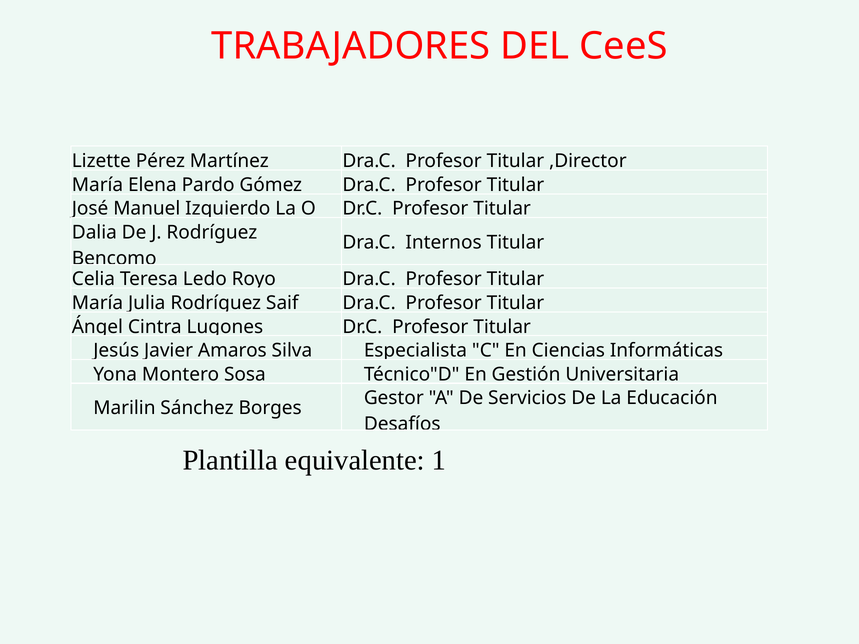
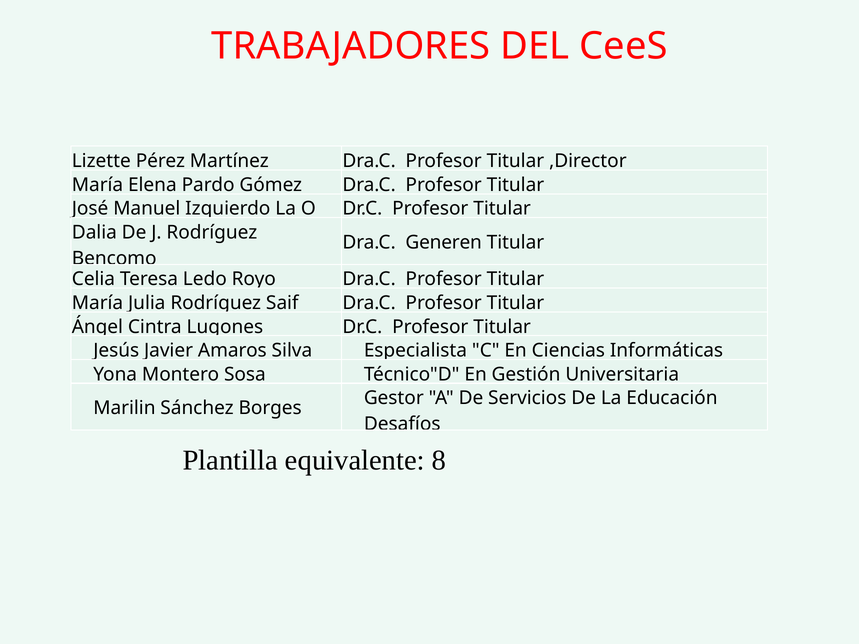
Internos: Internos -> Generen (444, 243)
1: 1 -> 8 (439, 460)
